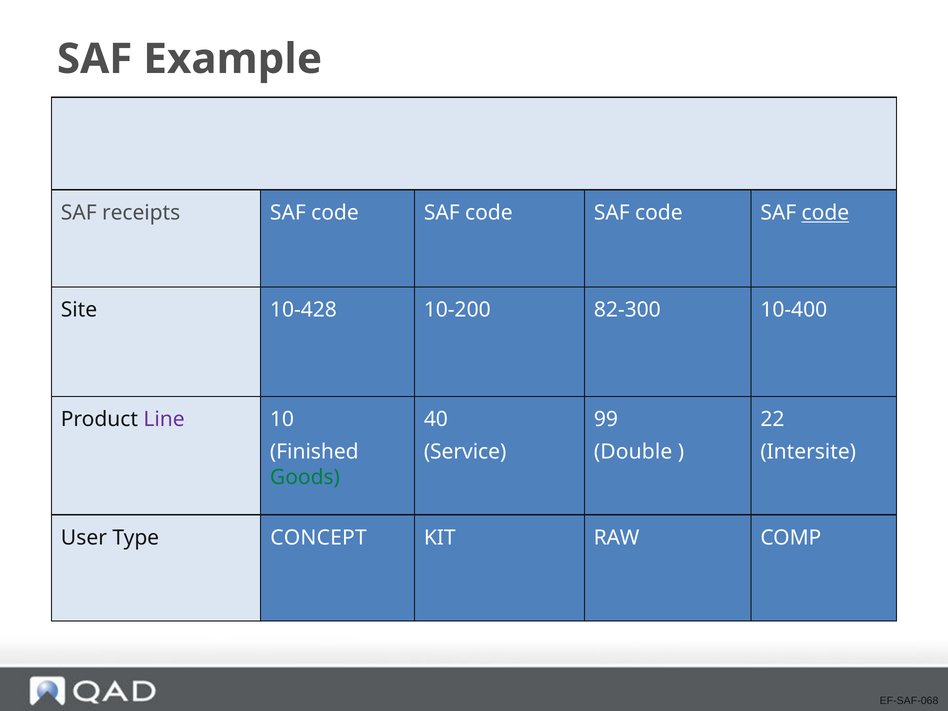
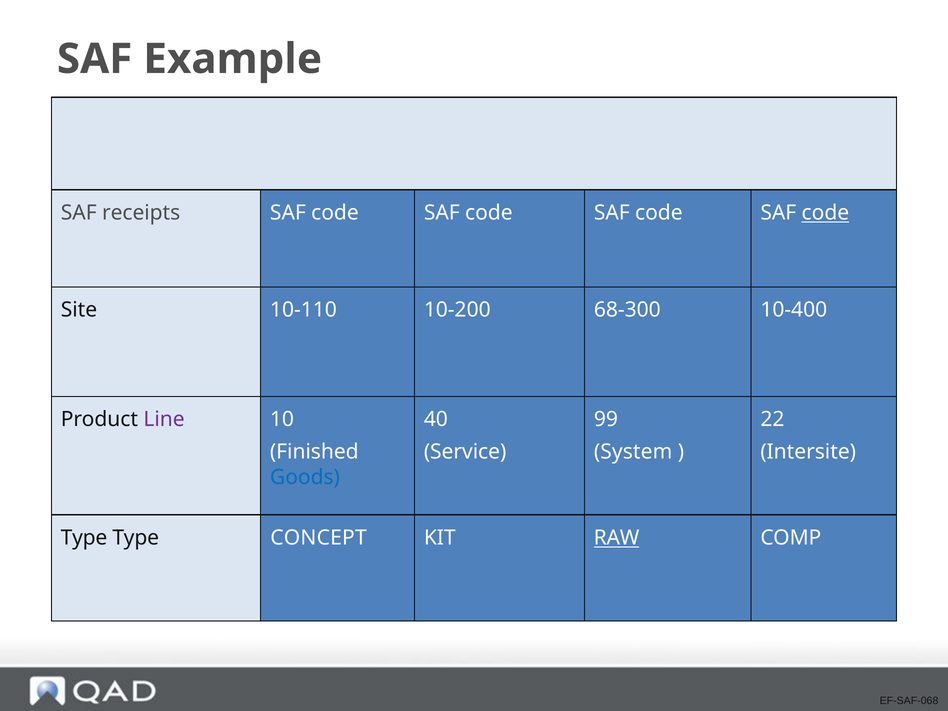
10-428: 10-428 -> 10-110 (303, 310)
82-300: 82-300 -> 68-300 (627, 310)
Double: Double -> System (633, 452)
Goods colour: green -> blue (305, 477)
User: User -> Type (84, 538)
RAW underline: none -> present (617, 538)
